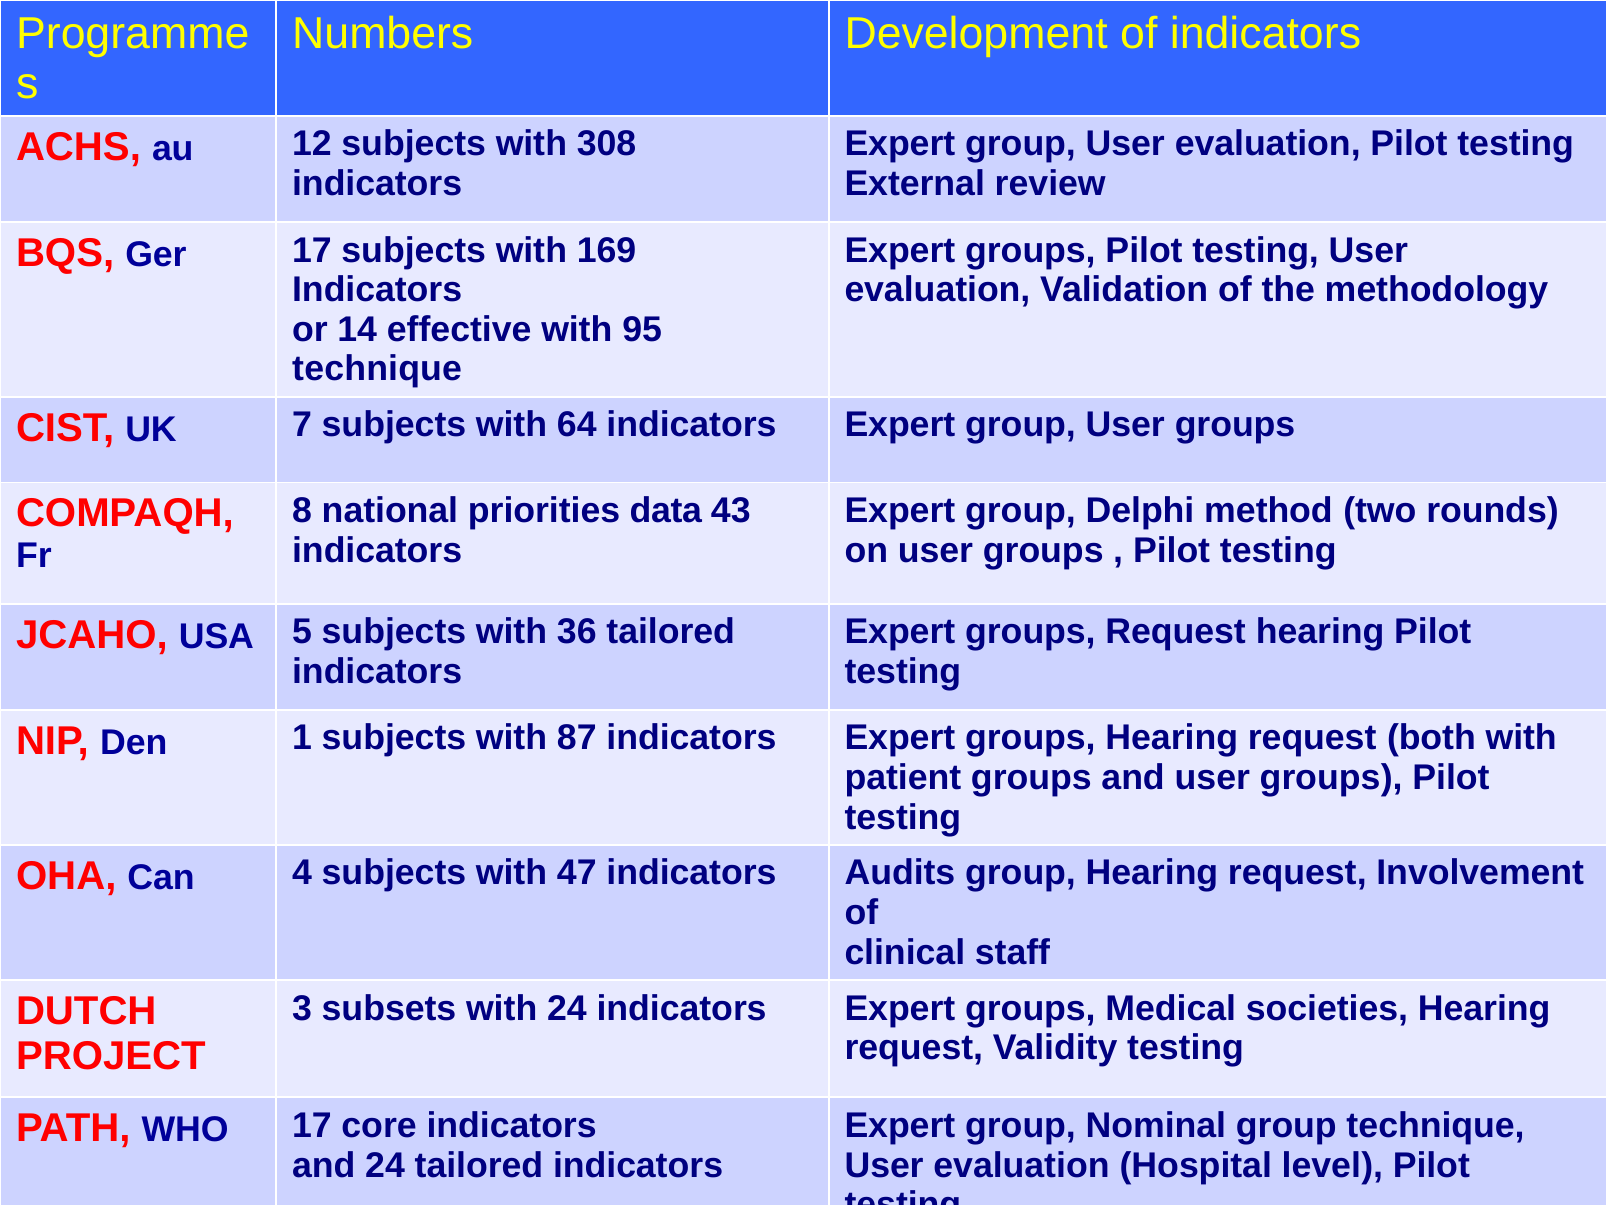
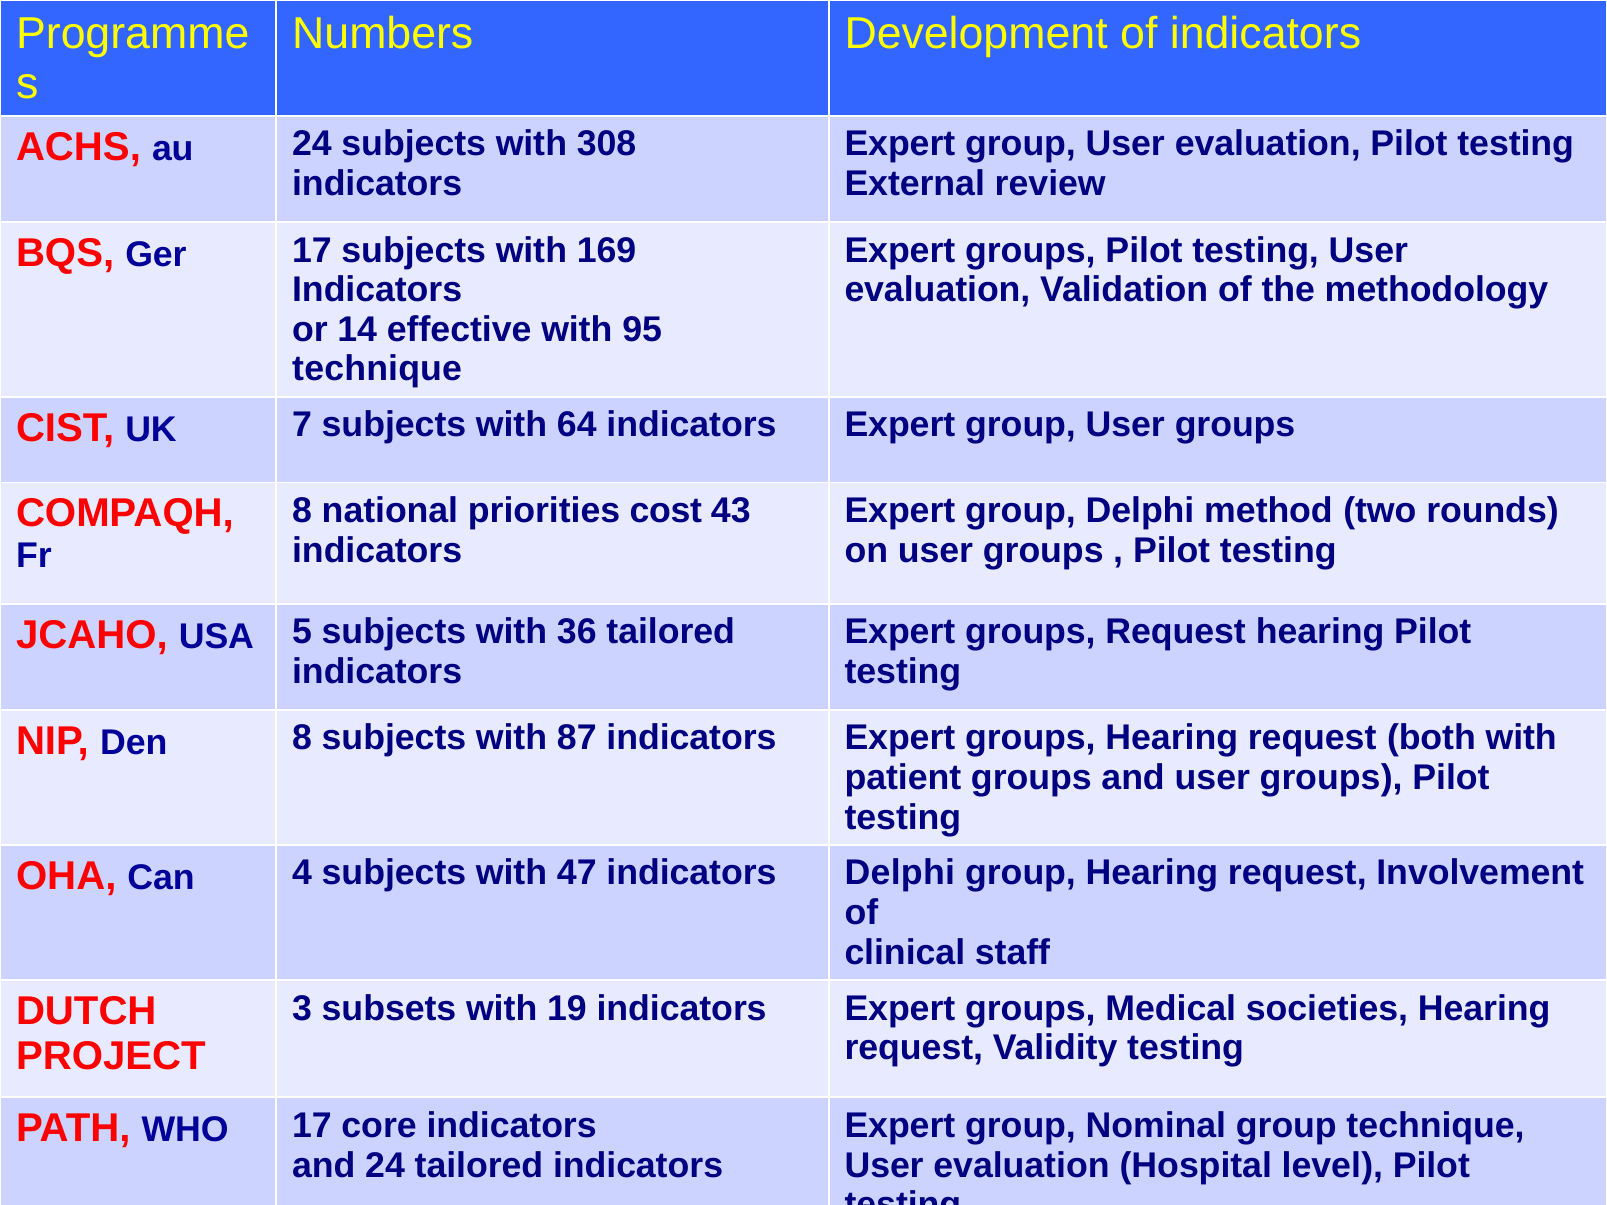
au 12: 12 -> 24 (312, 144)
data: data -> cost (666, 511)
Den 1: 1 -> 8 (302, 738)
indicators Audits: Audits -> Delphi (900, 873)
with 24: 24 -> 19 (567, 1009)
